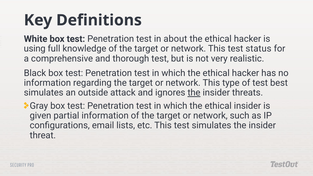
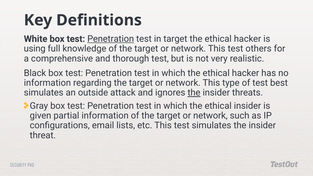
Penetration underline: none -> present (111, 39)
in about: about -> target (175, 39)
status: status -> others (259, 49)
